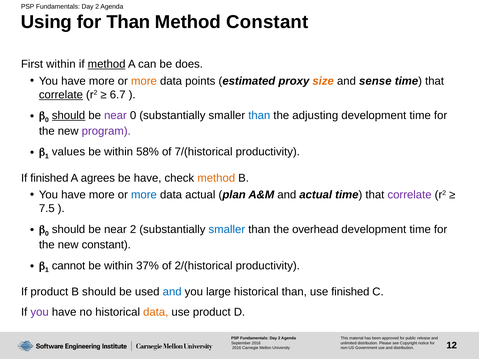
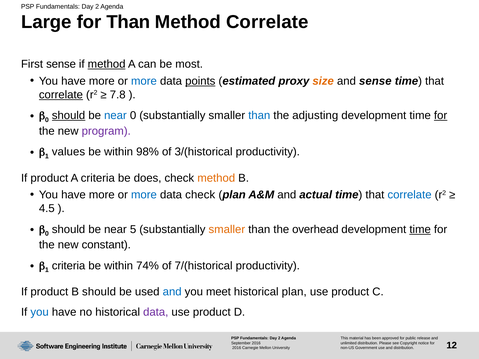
Using: Using -> Large (46, 22)
Method Constant: Constant -> Correlate (267, 22)
First within: within -> sense (61, 64)
does: does -> most (189, 64)
more colour: orange -> blue (144, 81)
points underline: none -> present (200, 81)
6.7: 6.7 -> 7.8 (118, 95)
near colour: purple -> blue (115, 116)
for underline: none -> present (441, 116)
58%: 58% -> 98% (148, 152)
7/(historical: 7/(historical -> 3/(historical (204, 152)
finished: finished -> product (49, 178)
A agrees: agrees -> criteria (98, 178)
be have: have -> does (148, 178)
data actual: actual -> check (200, 195)
correlate colour: purple -> blue (410, 195)
7.5: 7.5 -> 4.5 (47, 209)
near 2: 2 -> 5 (133, 230)
smaller colour: blue -> orange (227, 230)
time underline: none -> present (420, 230)
cannot: cannot -> criteria (69, 266)
37%: 37% -> 74% (148, 266)
2/(historical: 2/(historical -> 7/(historical (204, 266)
large: large -> meet (218, 292)
historical than: than -> plan (294, 292)
finished: finished -> product (350, 292)
you colour: purple -> blue (40, 312)
data colour: orange -> purple (156, 312)
